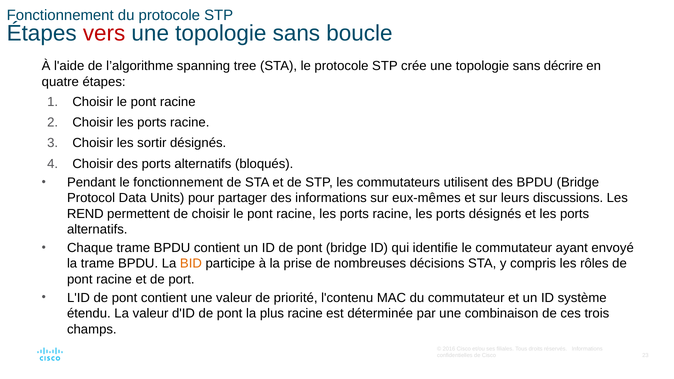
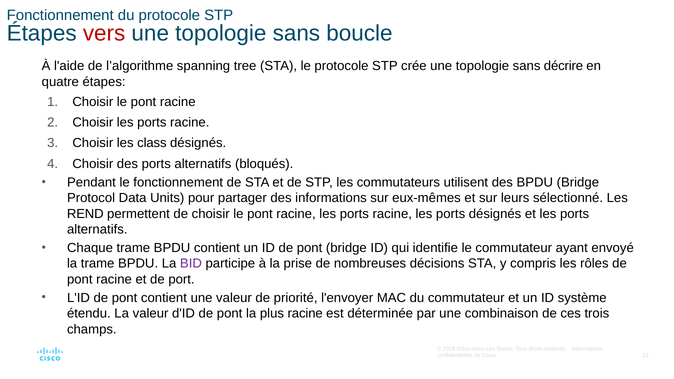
sortir: sortir -> class (152, 143)
discussions: discussions -> sélectionné (568, 198)
BID colour: orange -> purple (191, 264)
l'contenu: l'contenu -> l'envoyer (347, 298)
